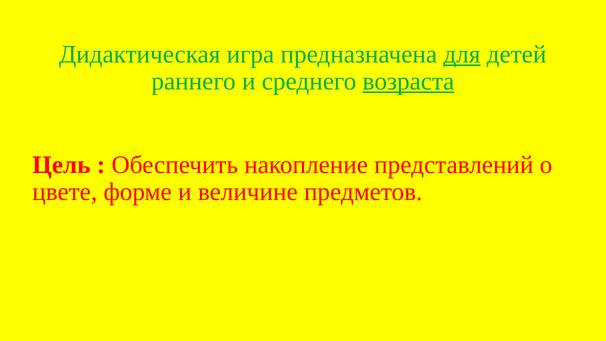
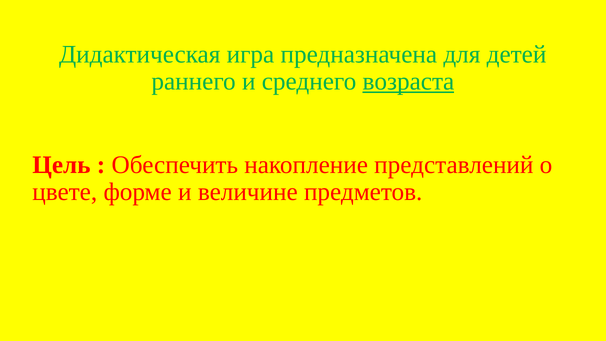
для underline: present -> none (462, 54)
